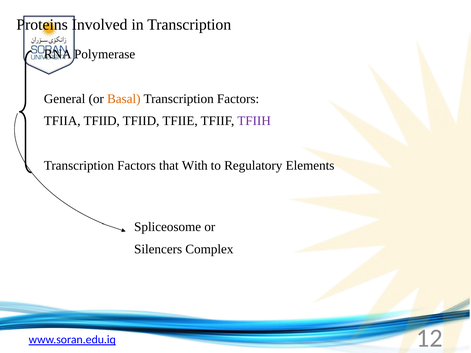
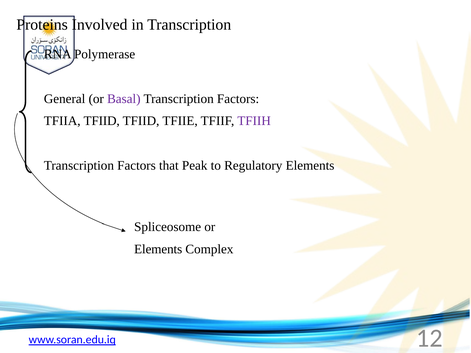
Basal colour: orange -> purple (124, 99)
With: With -> Peak (195, 166)
Silencers: Silencers -> Elements (158, 249)
